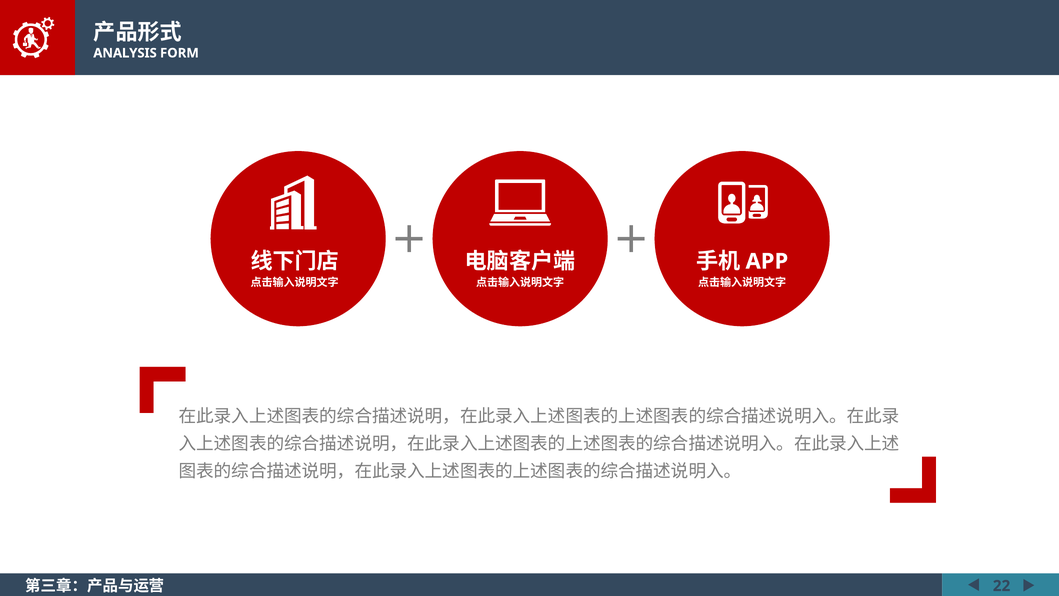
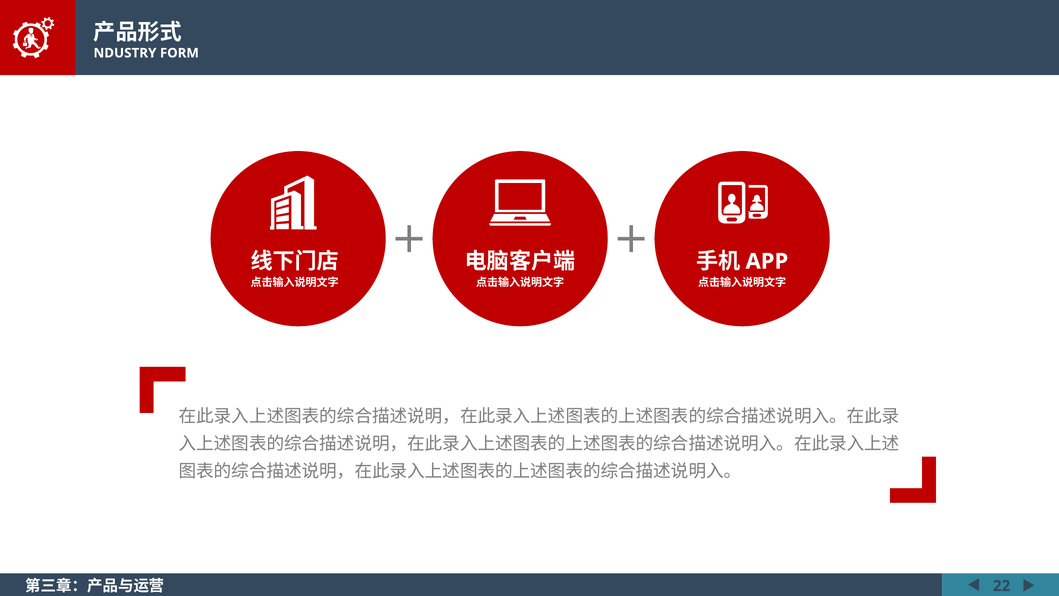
ANALYSIS: ANALYSIS -> NDUSTRY (125, 53)
